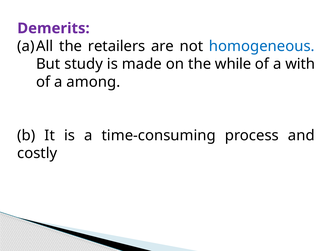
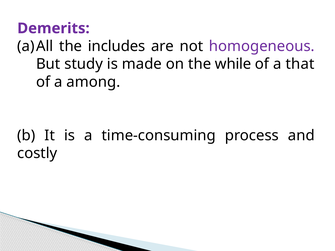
retailers: retailers -> includes (117, 46)
homogeneous colour: blue -> purple (262, 46)
with: with -> that (300, 64)
